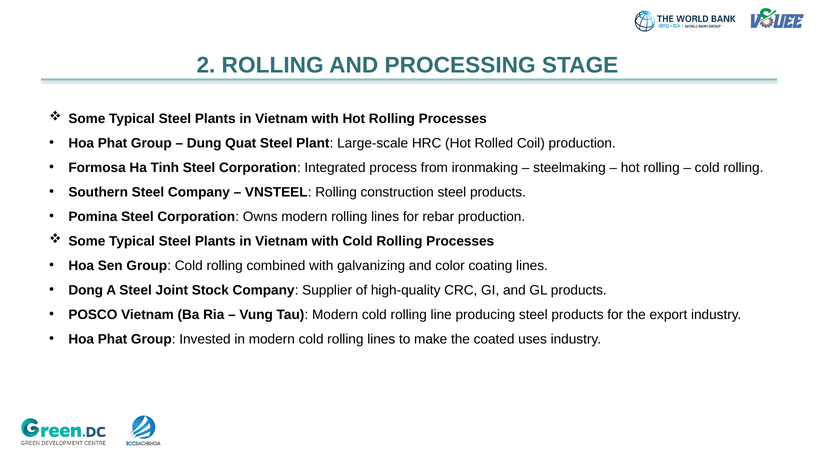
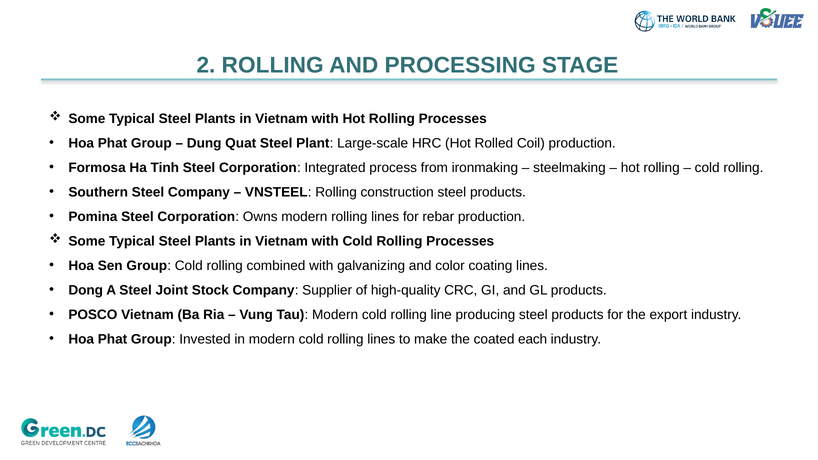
uses: uses -> each (533, 339)
